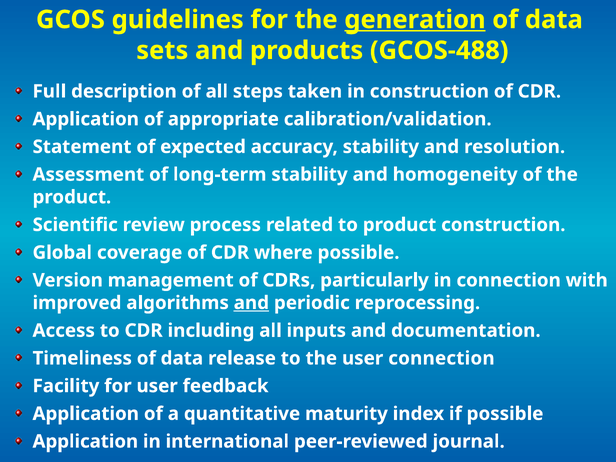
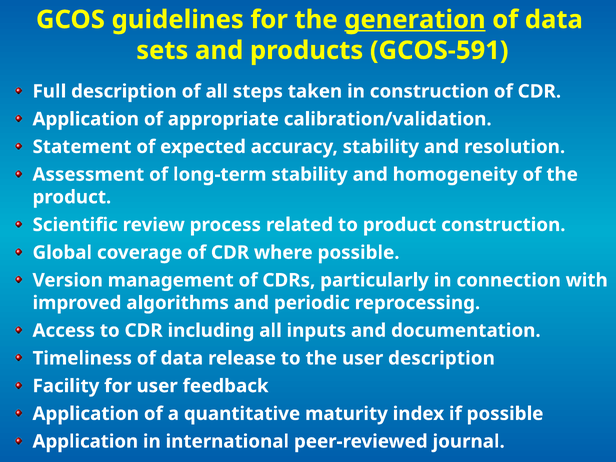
GCOS-488: GCOS-488 -> GCOS-591 (439, 50)
and underline: present -> none (251, 303)
user connection: connection -> description (441, 358)
